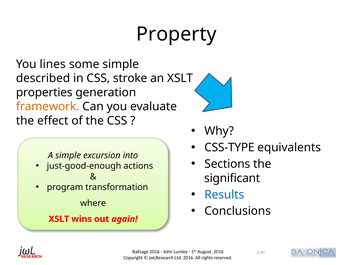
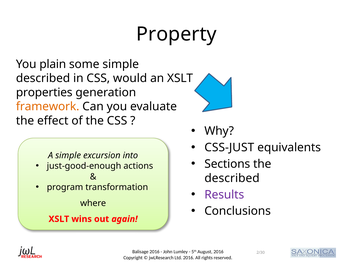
lines: lines -> plain (53, 64)
stroke: stroke -> would (130, 78)
CSS-TYPE: CSS-TYPE -> CSS-JUST (229, 147)
significant: significant -> described (232, 178)
Results colour: blue -> purple (224, 194)
